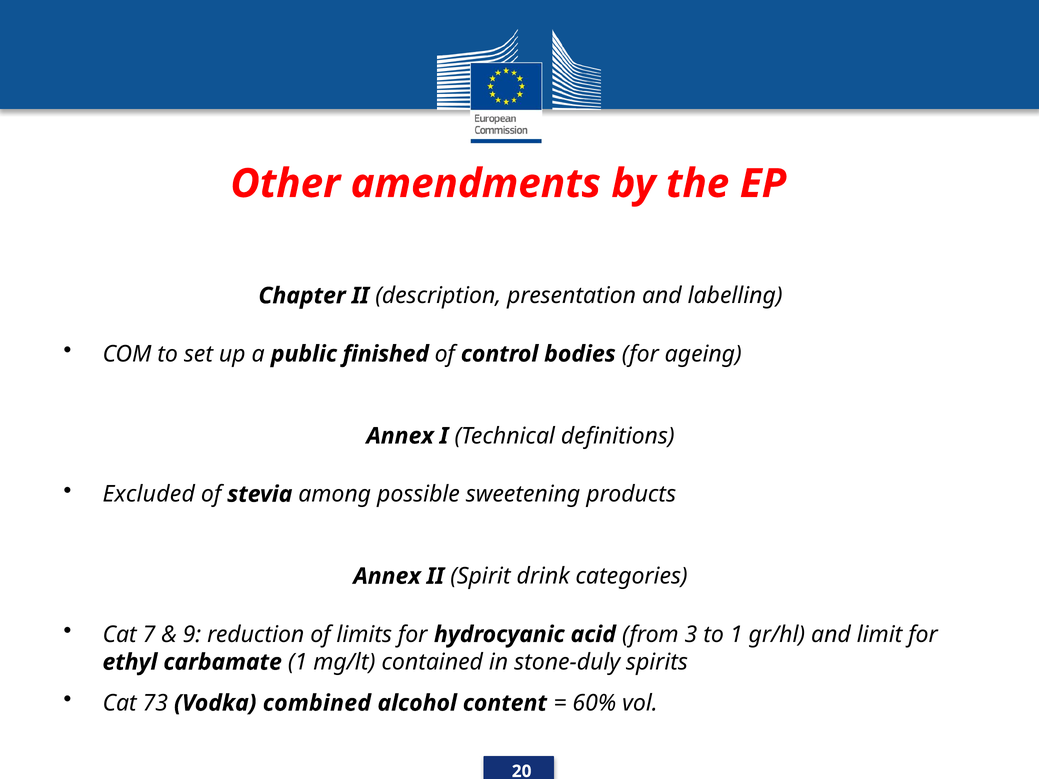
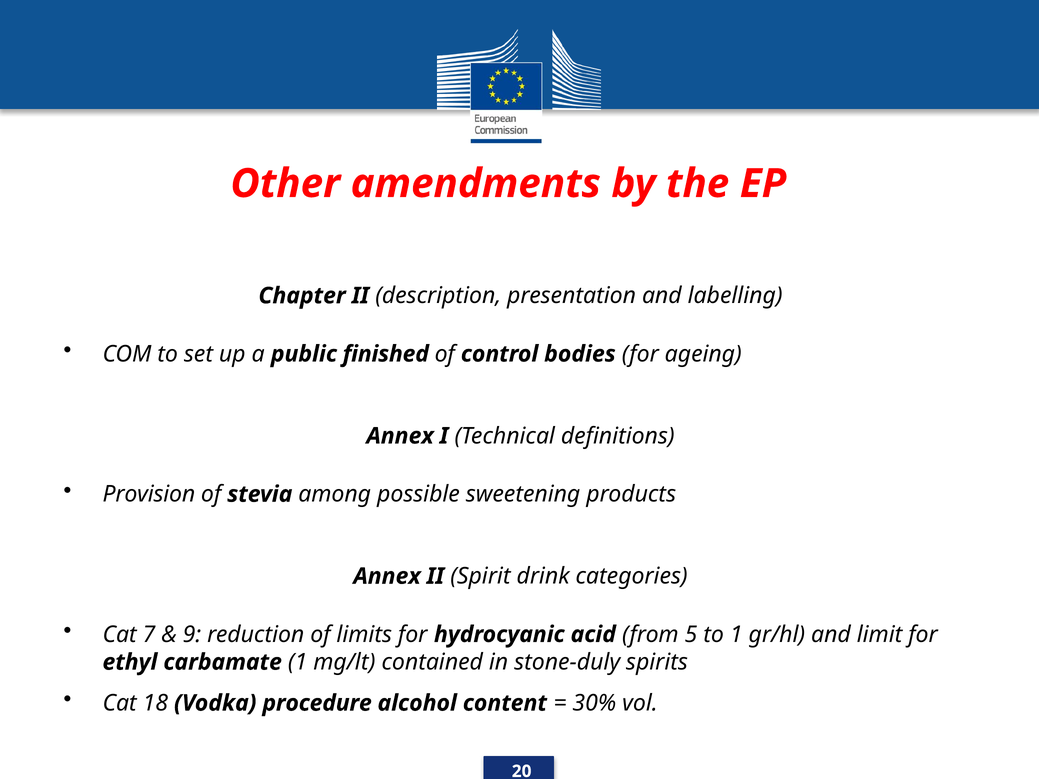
Excluded: Excluded -> Provision (149, 494)
3: 3 -> 5 (691, 635)
73: 73 -> 18 (155, 703)
combined: combined -> procedure (317, 703)
60%: 60% -> 30% (594, 703)
